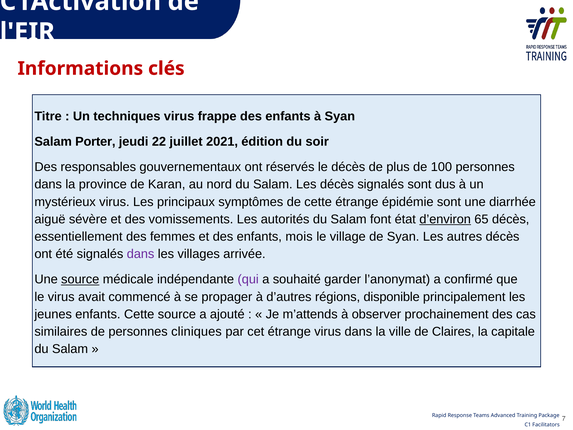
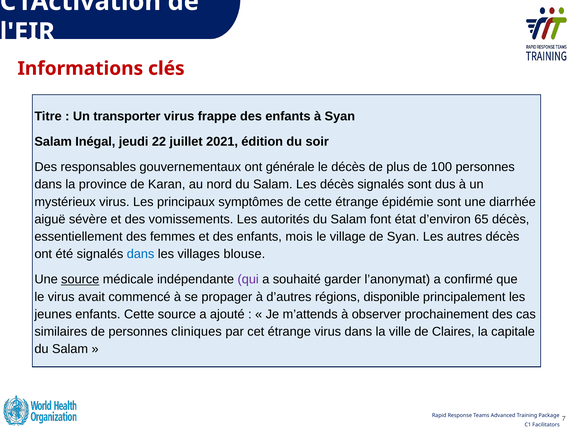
techniques: techniques -> transporter (127, 116)
Porter: Porter -> Inégal (95, 142)
réservés: réservés -> générale (290, 167)
d’environ underline: present -> none (445, 219)
dans colour: purple -> blue (141, 254)
arrivée: arrivée -> blouse (244, 254)
